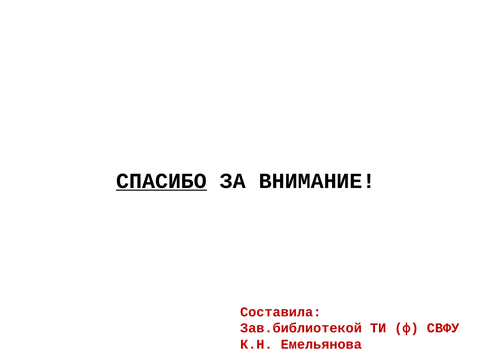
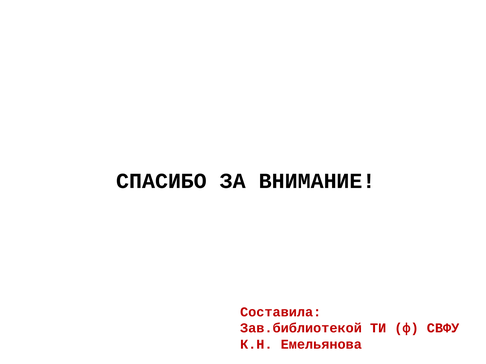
СПАСИБО underline: present -> none (162, 181)
